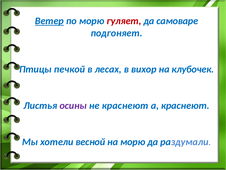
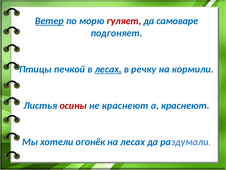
лесах underline: none -> present (108, 69)
вихор: вихор -> речку (144, 69)
клубочек: клубочек -> кормили (193, 69)
осины colour: purple -> red (73, 105)
весной: весной -> огонёк (90, 141)
на морю: морю -> лесах (133, 141)
